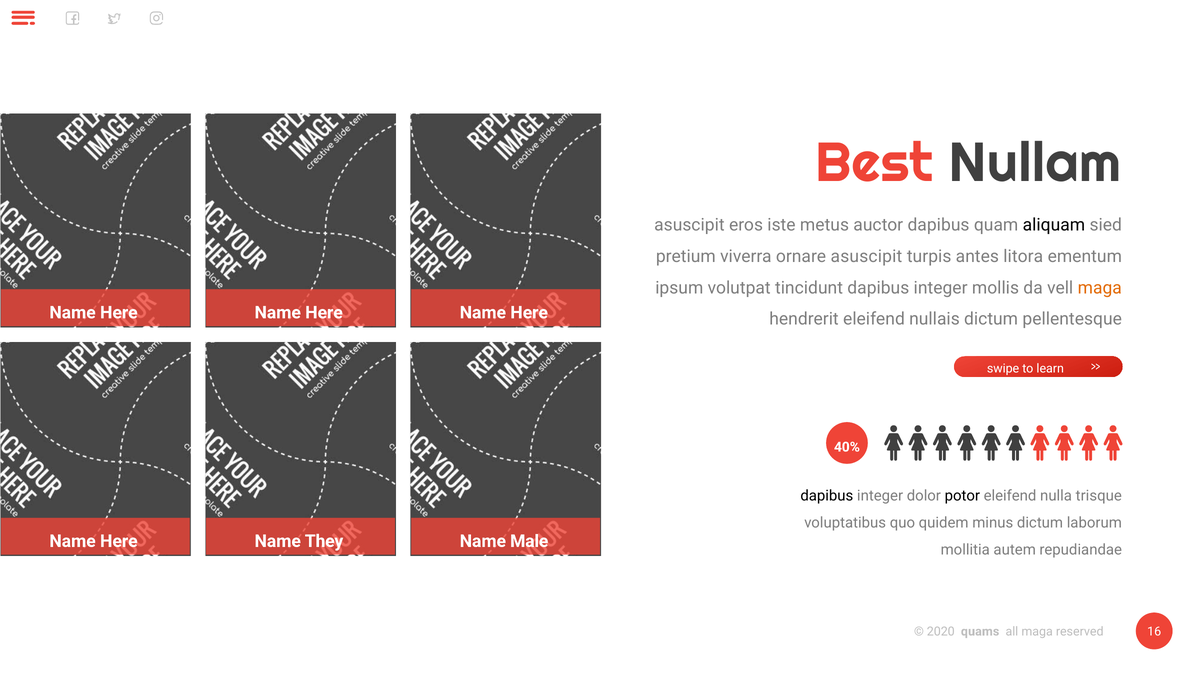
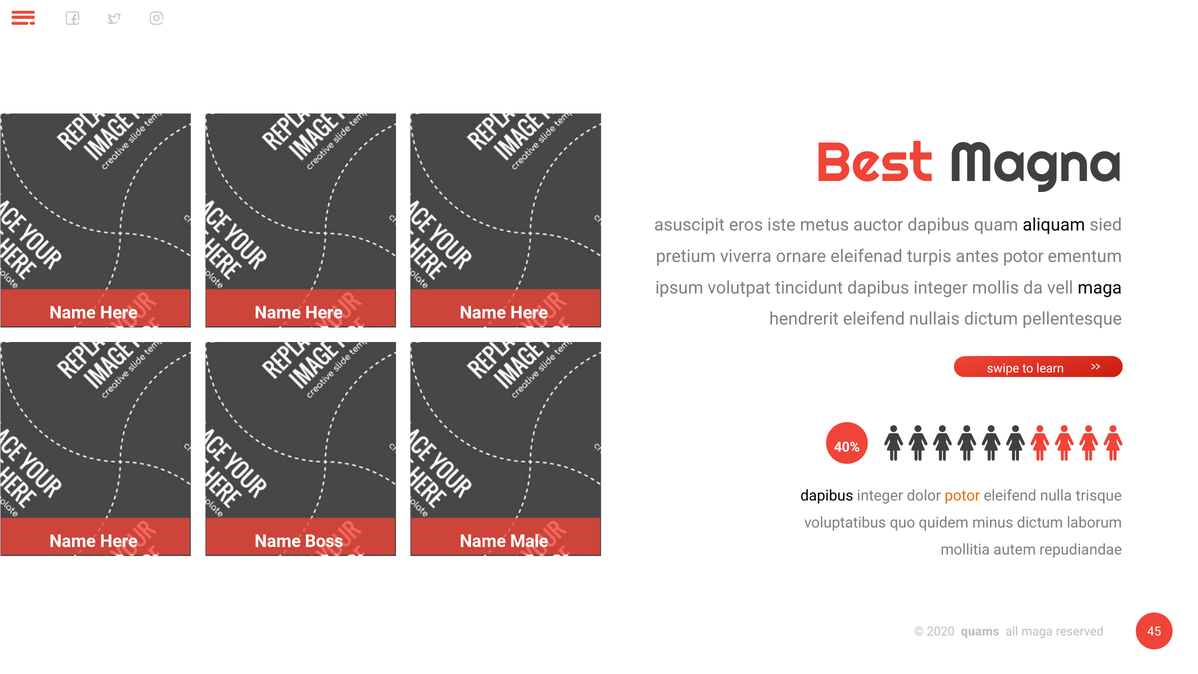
Nullam: Nullam -> Magna (1036, 163)
ornare asuscipit: asuscipit -> eleifenad (866, 256)
antes litora: litora -> potor (1023, 256)
maga colour: orange -> black (1100, 288)
potor colour: black -> orange (962, 496)
They: They -> Boss (324, 541)
16: 16 -> 45 (1154, 632)
